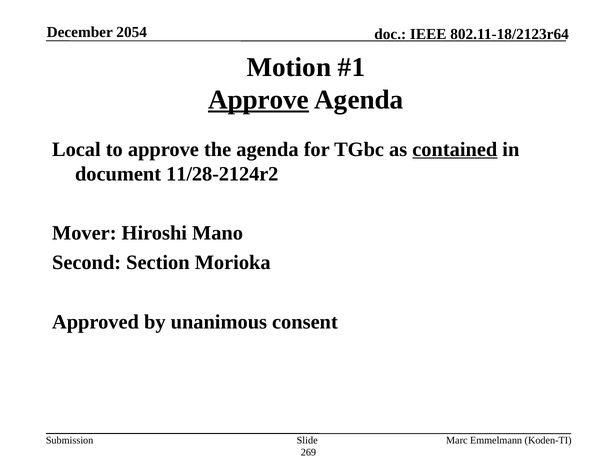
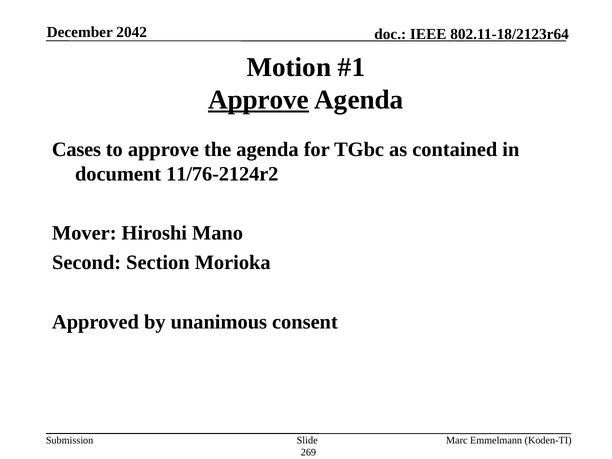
2054: 2054 -> 2042 (132, 32)
Local: Local -> Cases (76, 149)
contained underline: present -> none (455, 149)
11/28-2124r2: 11/28-2124r2 -> 11/76-2124r2 (222, 174)
